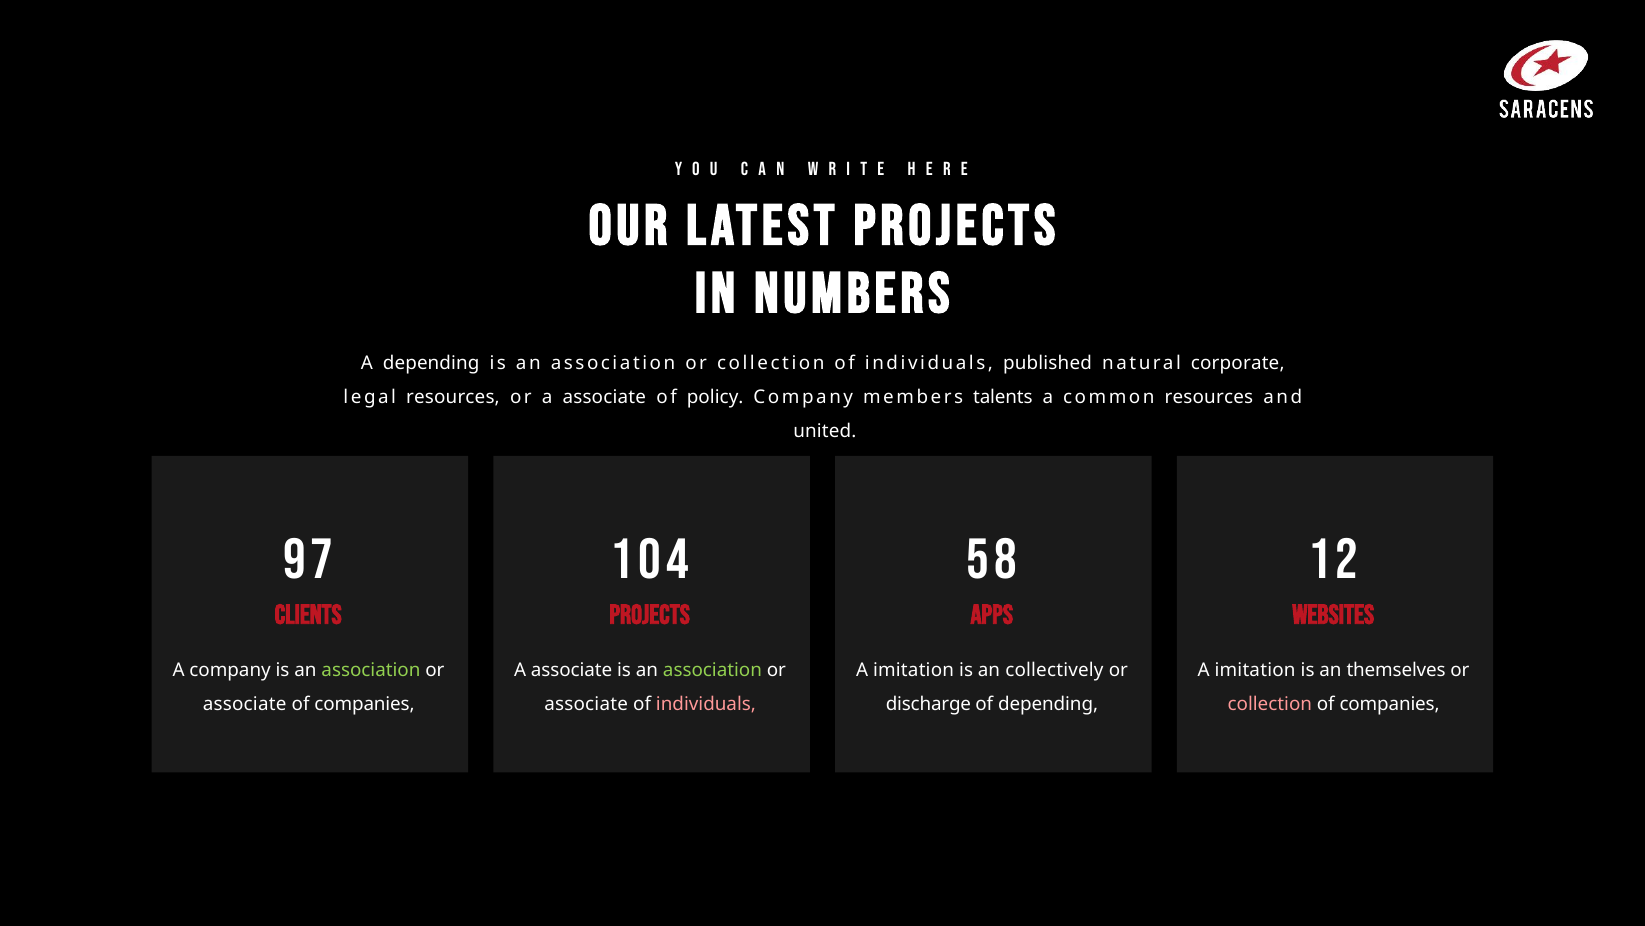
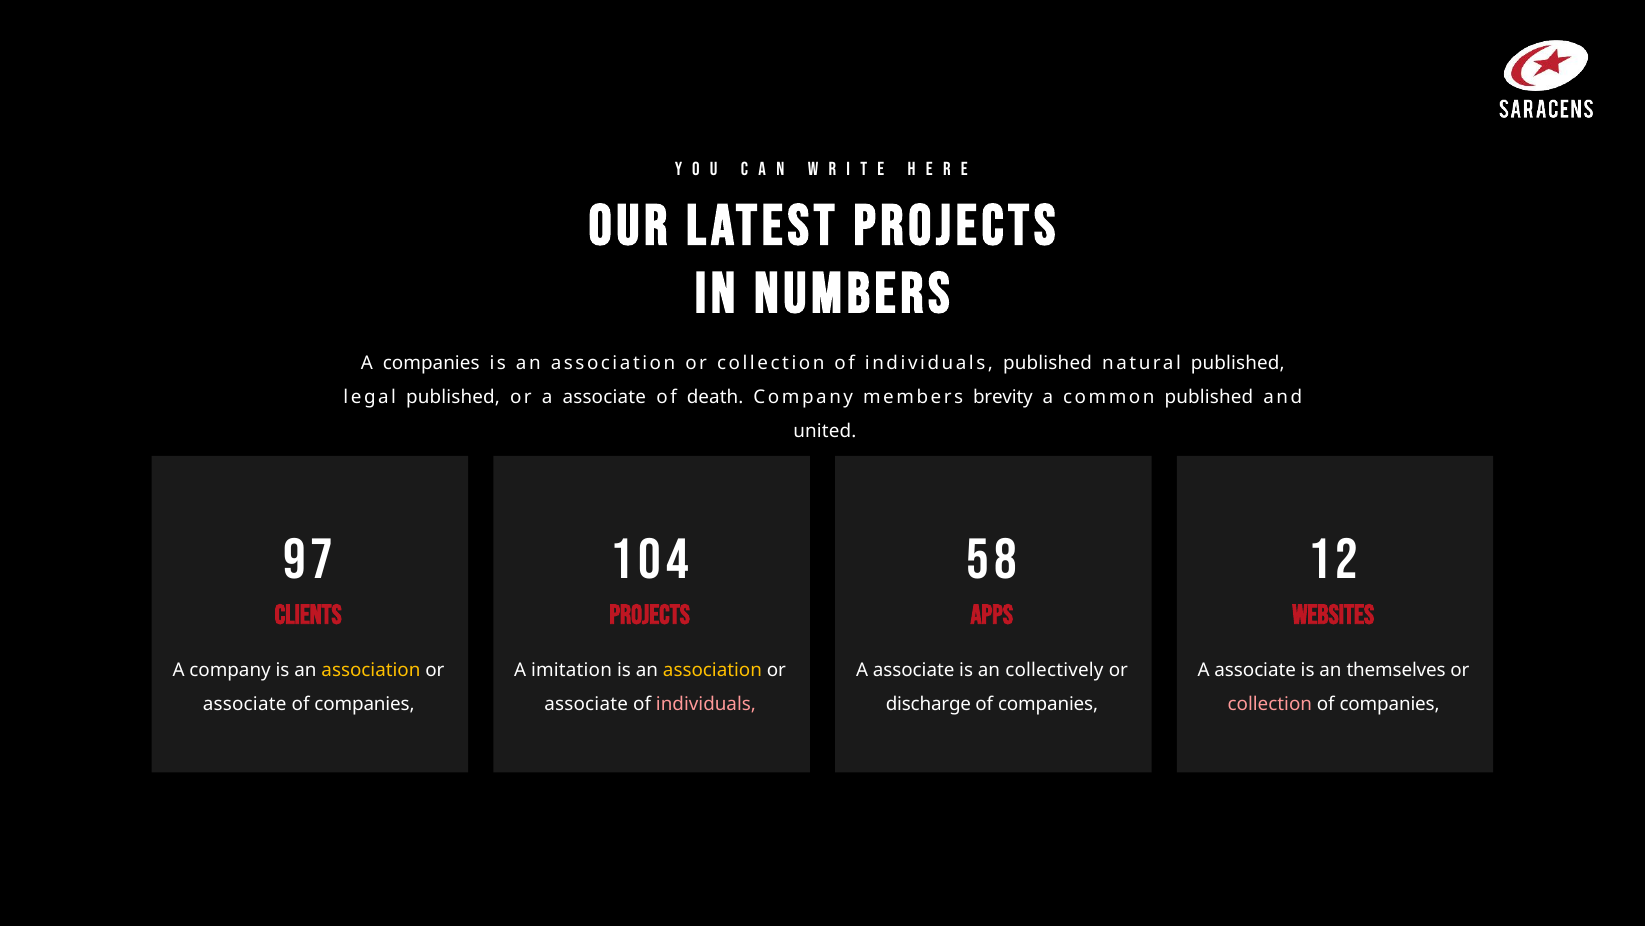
A depending: depending -> companies (431, 363)
natural corporate: corporate -> published (1238, 363)
legal resources: resources -> published (453, 397)
policy: policy -> death (715, 397)
talents: talents -> brevity (1003, 397)
common resources: resources -> published (1209, 397)
association colour: light green -> yellow (371, 670)
associate: associate -> imitation (571, 670)
association colour: light green -> yellow (712, 670)
imitation: imitation -> associate (914, 670)
imitation: imitation -> associate (1255, 670)
depending: depending -> companies (1048, 704)
